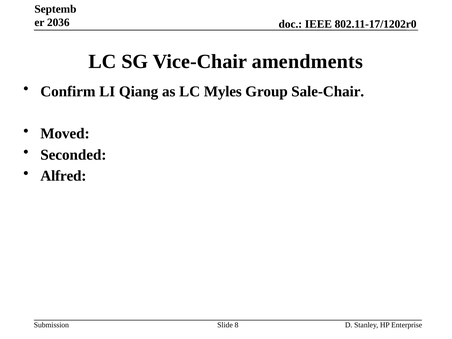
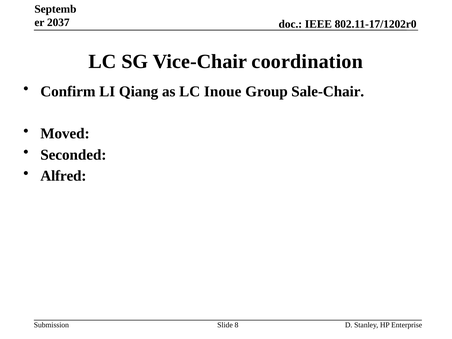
2036: 2036 -> 2037 (58, 23)
amendments: amendments -> coordination (307, 62)
Myles: Myles -> Inoue (223, 91)
